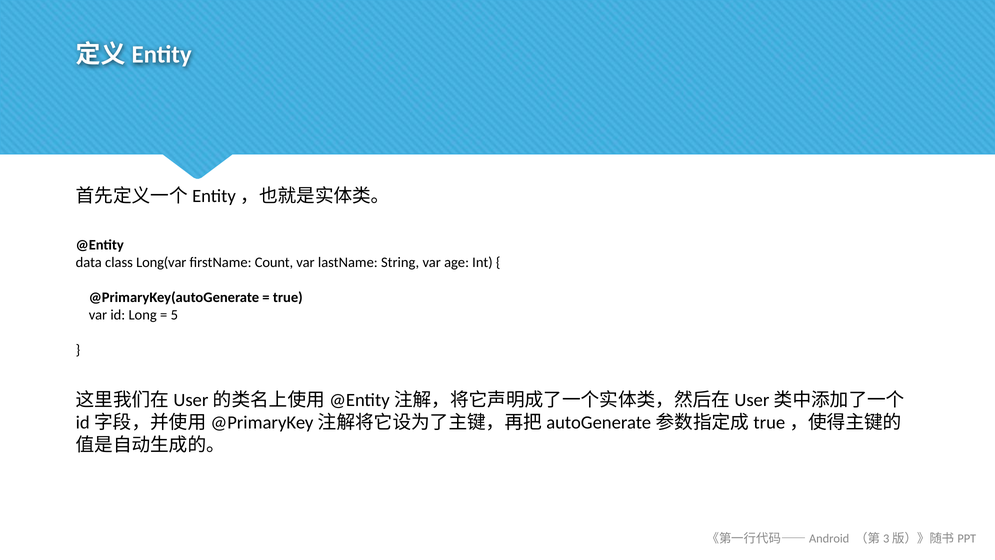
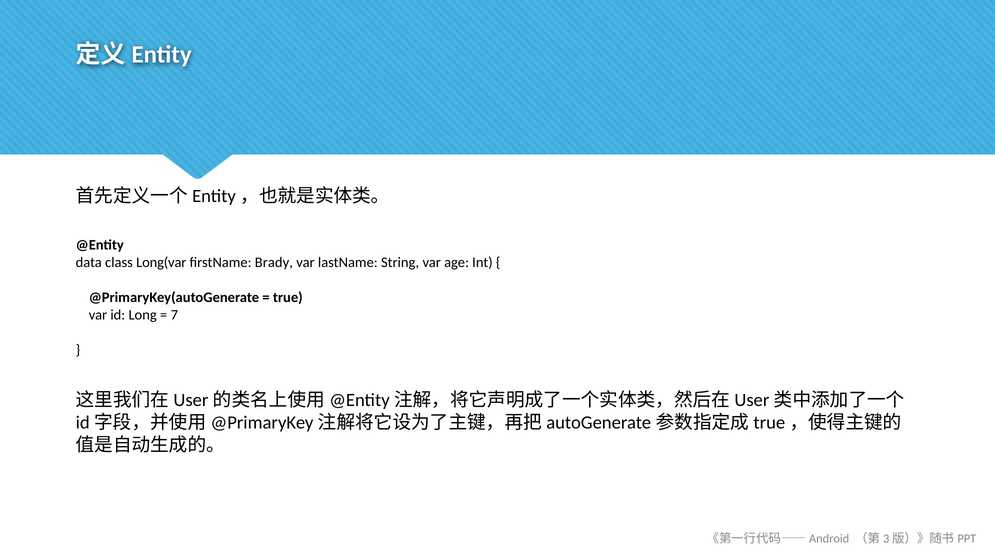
Count: Count -> Brady (274, 262)
5: 5 -> 7 (174, 315)
